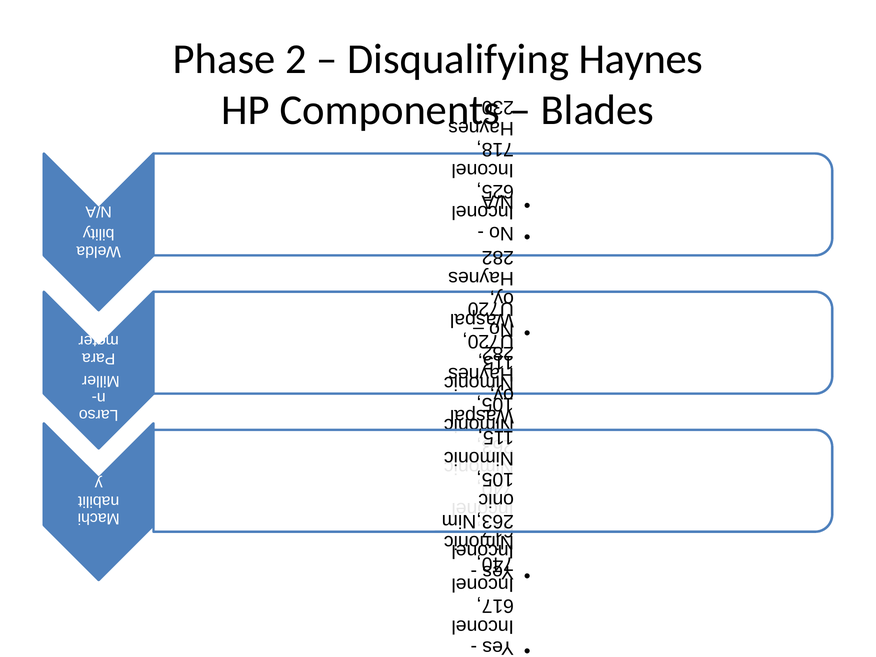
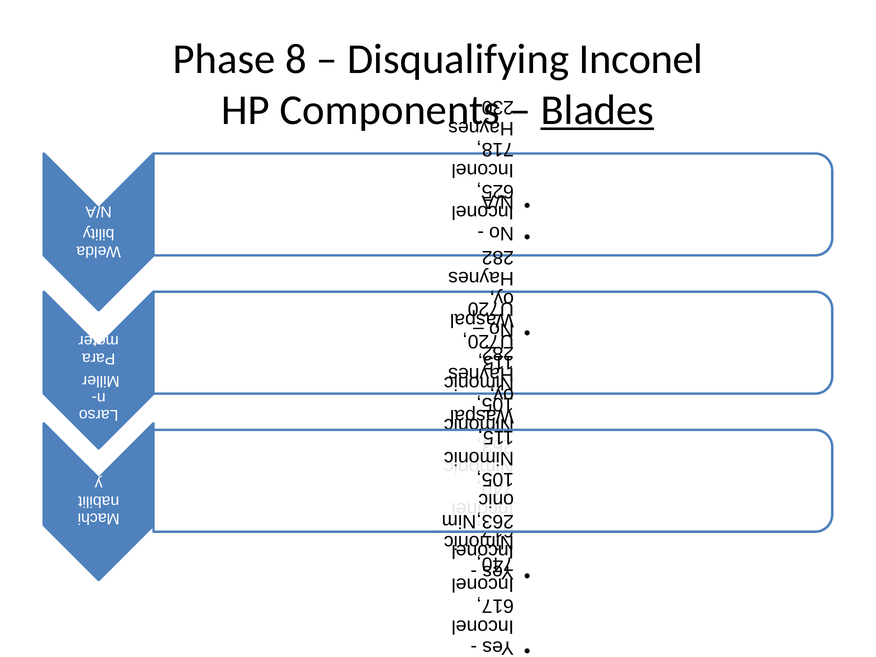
Phase 2: 2 -> 8 (296, 59)
Haynes: Haynes -> Inconel (641, 59)
Blades underline: none -> present (597, 110)
